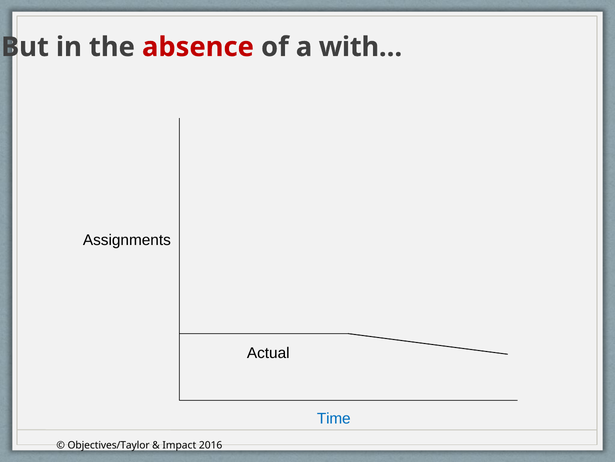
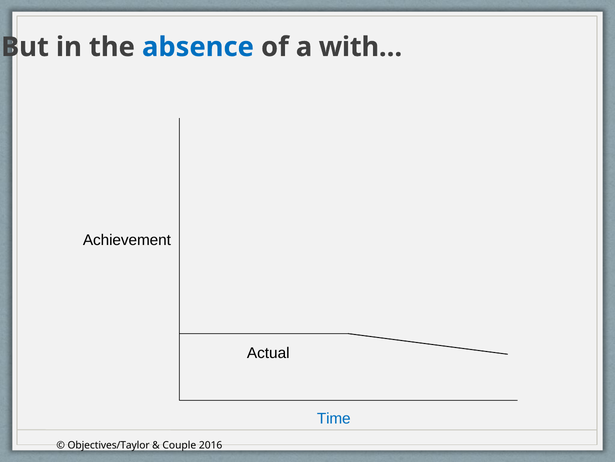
absence colour: red -> blue (198, 47)
Assignments: Assignments -> Achievement (127, 240)
Impact: Impact -> Couple (179, 445)
